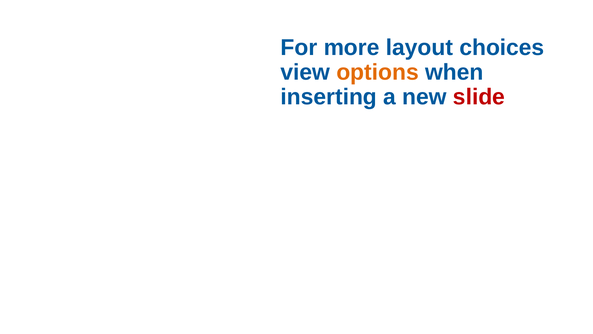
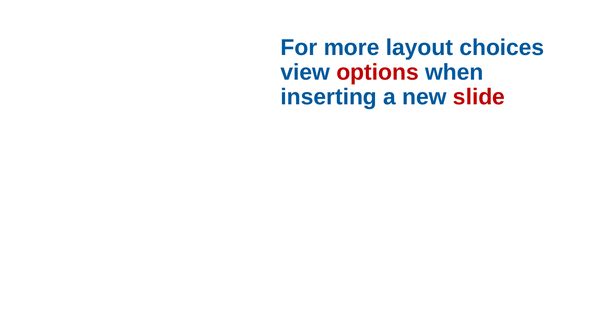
options colour: orange -> red (378, 72)
